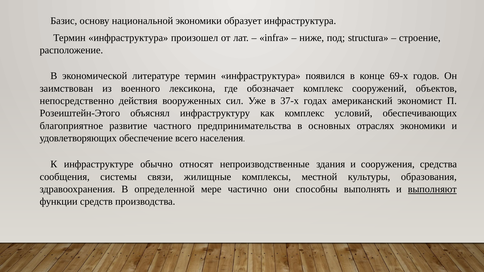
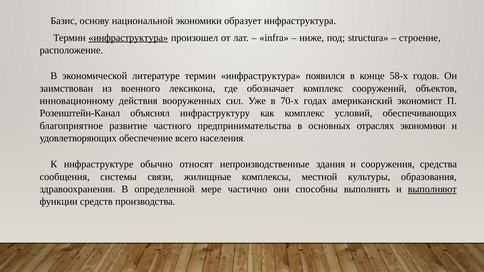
инфраструктура underline: none -> present (128, 38)
69-х: 69-х -> 58-х (399, 76)
непосредственно: непосредственно -> инновационному (77, 101)
37-х: 37-х -> 70-х (290, 101)
Розеиштейн-Этого: Розеиштейн-Этого -> Розеиштейн-Канал (80, 113)
